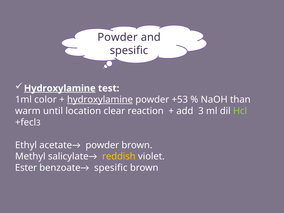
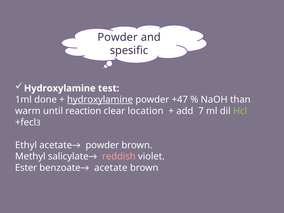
Hydroxylamine underline: present -> none (60, 88)
color: color -> done (46, 100)
+53: +53 -> +47 (180, 100)
location: location -> reaction (83, 111)
reaction: reaction -> location (146, 111)
add 3: 3 -> 7 (201, 111)
reddish colour: yellow -> pink (119, 156)
spesific: spesific -> acetate (111, 168)
